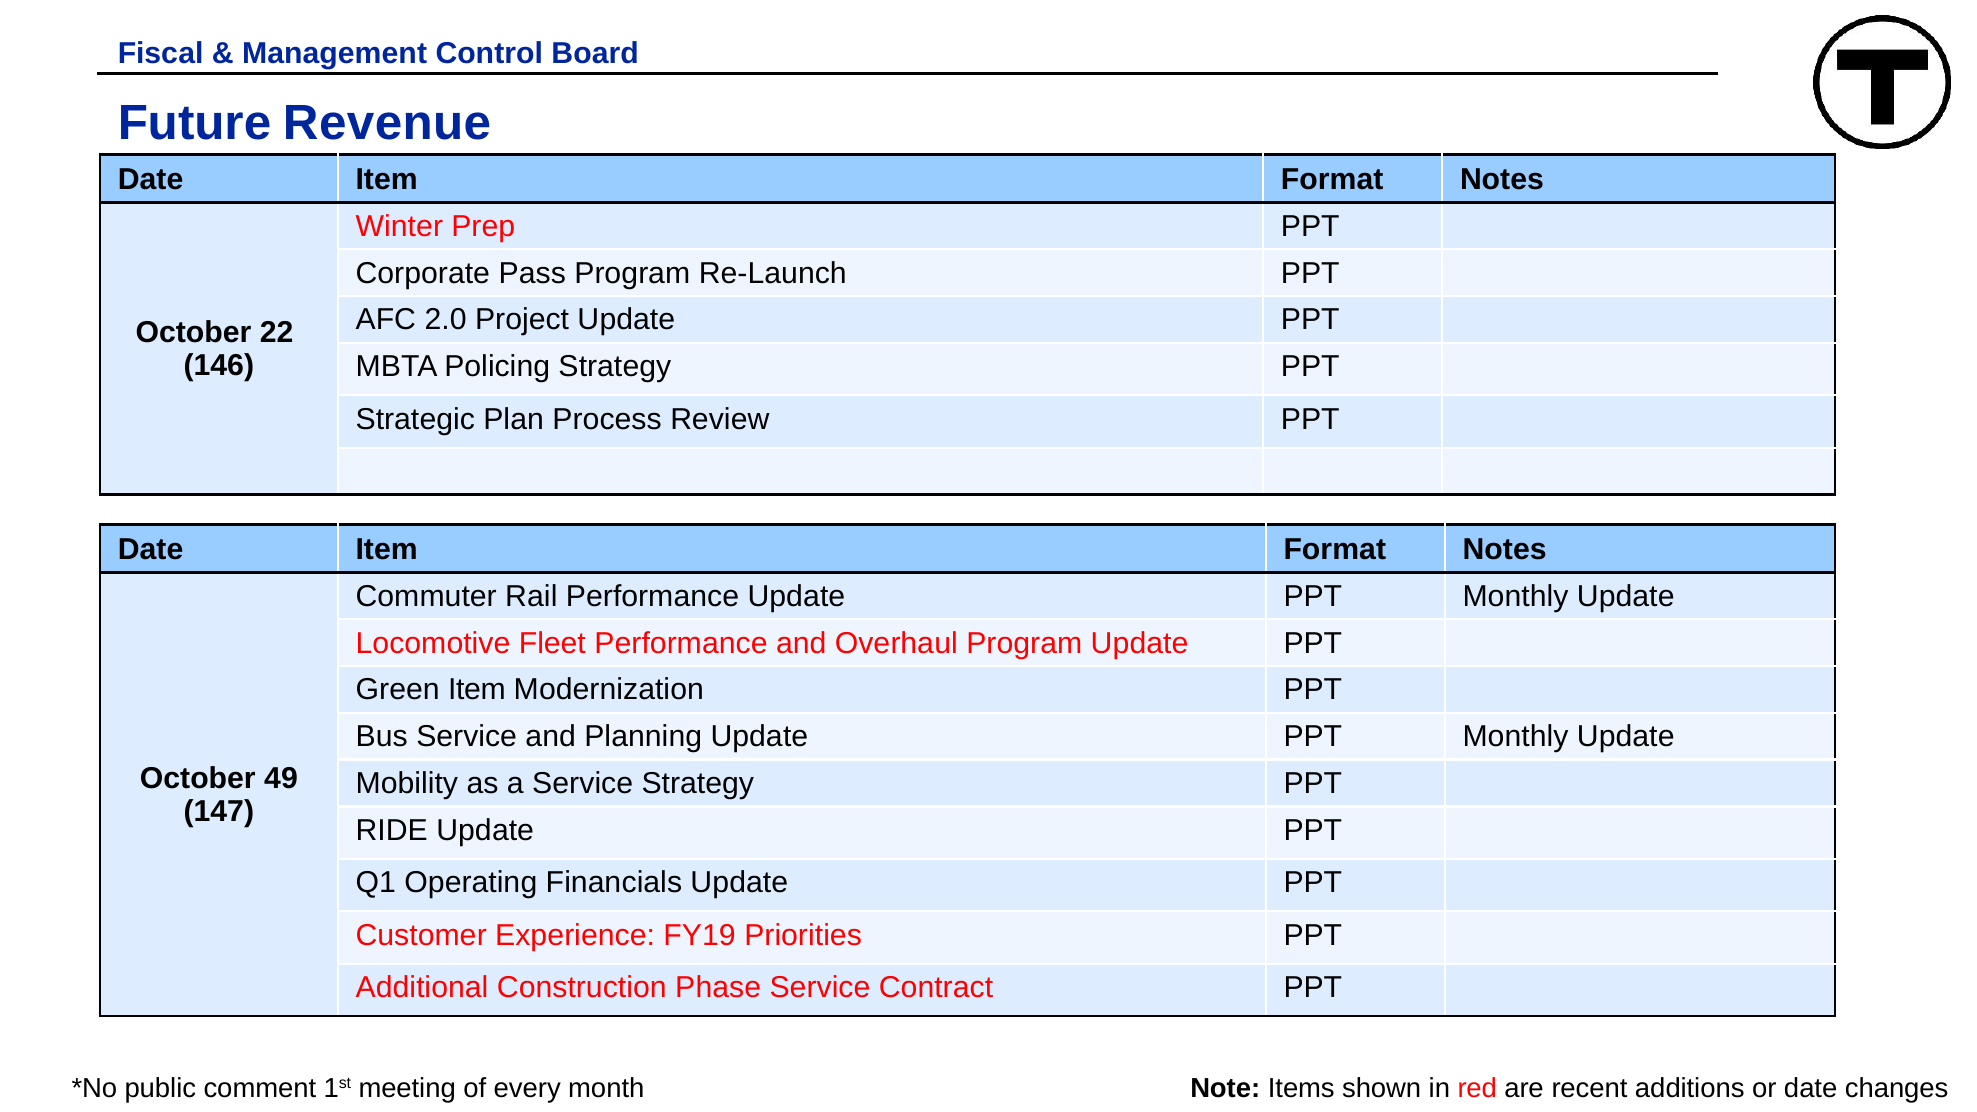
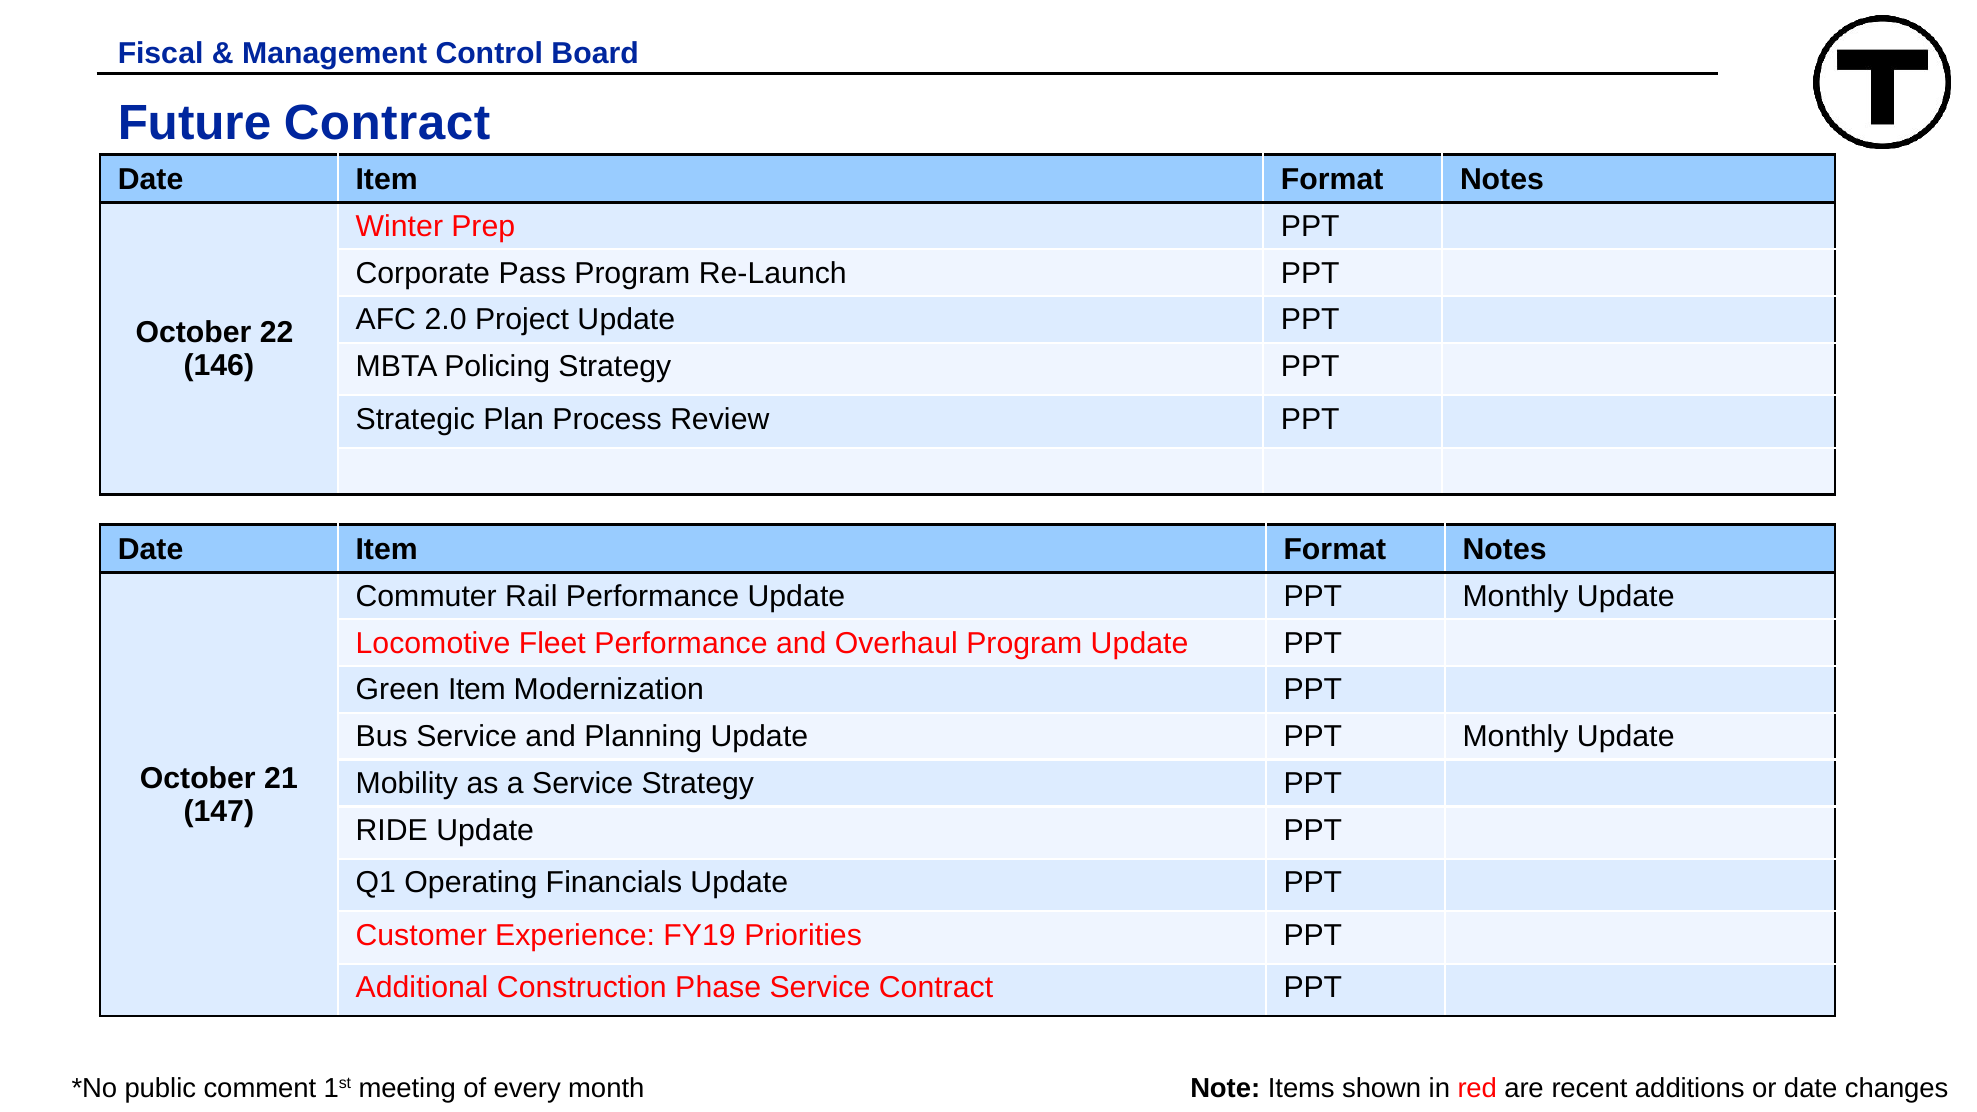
Future Revenue: Revenue -> Contract (387, 124)
49: 49 -> 21 (281, 778)
